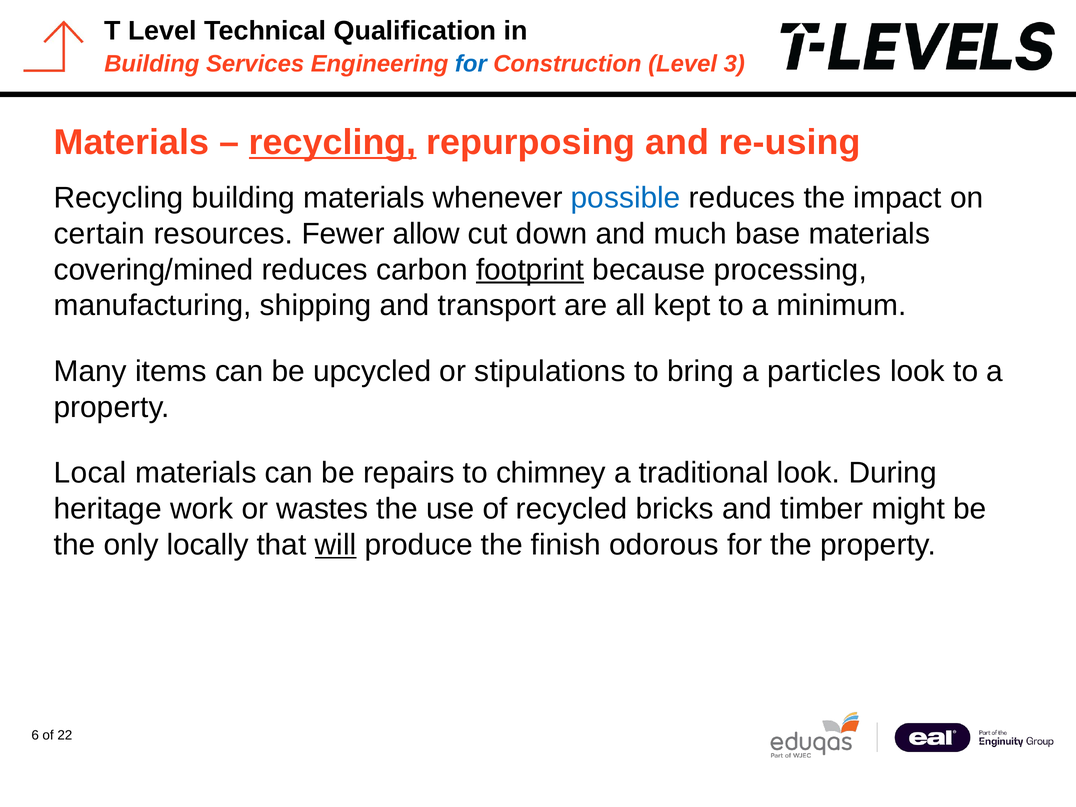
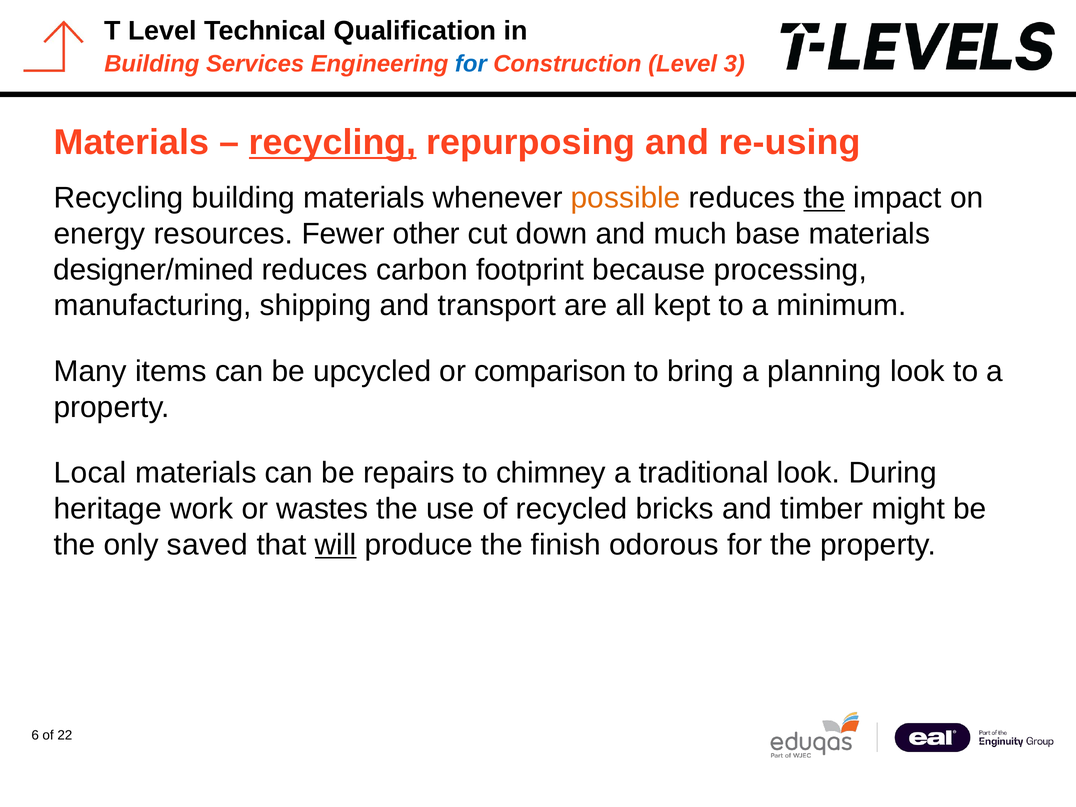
possible colour: blue -> orange (626, 198)
the underline: none -> present (824, 198)
certain: certain -> energy (99, 234)
allow: allow -> other (426, 234)
covering/mined: covering/mined -> designer/mined (154, 270)
footprint underline: present -> none (530, 270)
stipulations: stipulations -> comparison (550, 371)
particles: particles -> planning (824, 371)
locally: locally -> saved (207, 545)
